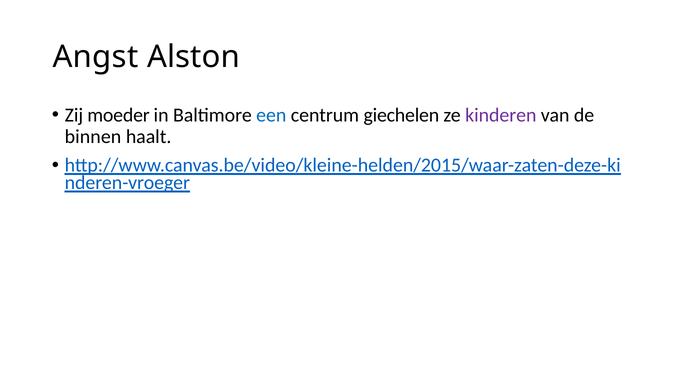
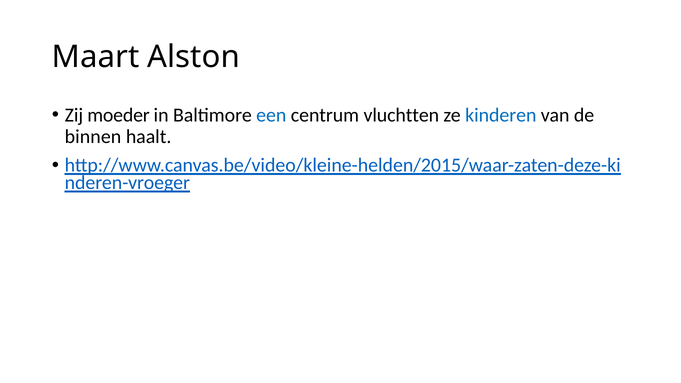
Angst: Angst -> Maart (96, 57)
giechelen: giechelen -> vluchtten (401, 115)
kinderen colour: purple -> blue (501, 115)
